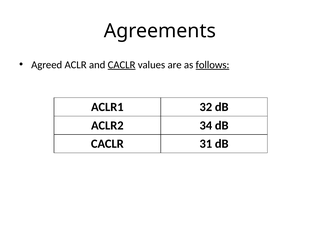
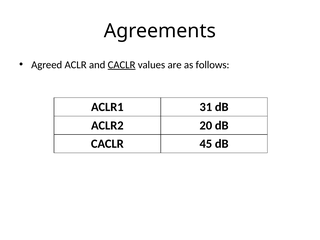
follows underline: present -> none (213, 65)
32: 32 -> 31 (206, 107)
34: 34 -> 20 (206, 125)
31: 31 -> 45 (206, 144)
